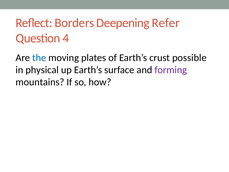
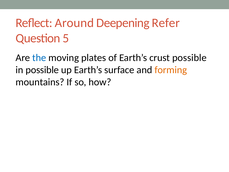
Borders: Borders -> Around (74, 23)
4: 4 -> 5 (66, 38)
in physical: physical -> possible (42, 70)
forming colour: purple -> orange (171, 70)
